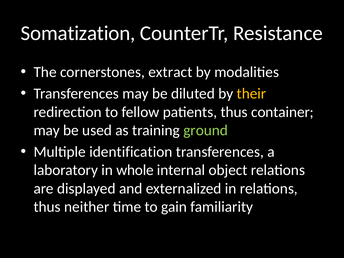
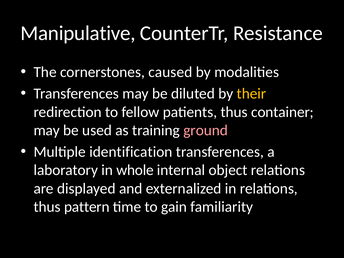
Somatization: Somatization -> Manipulative (78, 33)
extract: extract -> caused (170, 72)
ground colour: light green -> pink (206, 130)
neither: neither -> pattern (87, 207)
